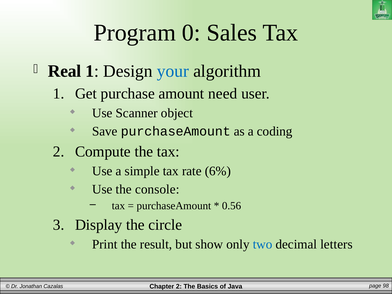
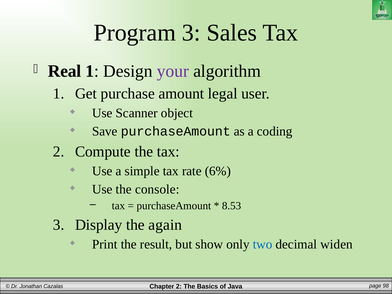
Program 0: 0 -> 3 (191, 33)
your colour: blue -> purple (173, 71)
need: need -> legal (223, 94)
0.56: 0.56 -> 8.53 (232, 206)
circle: circle -> again (165, 225)
letters: letters -> widen (336, 244)
